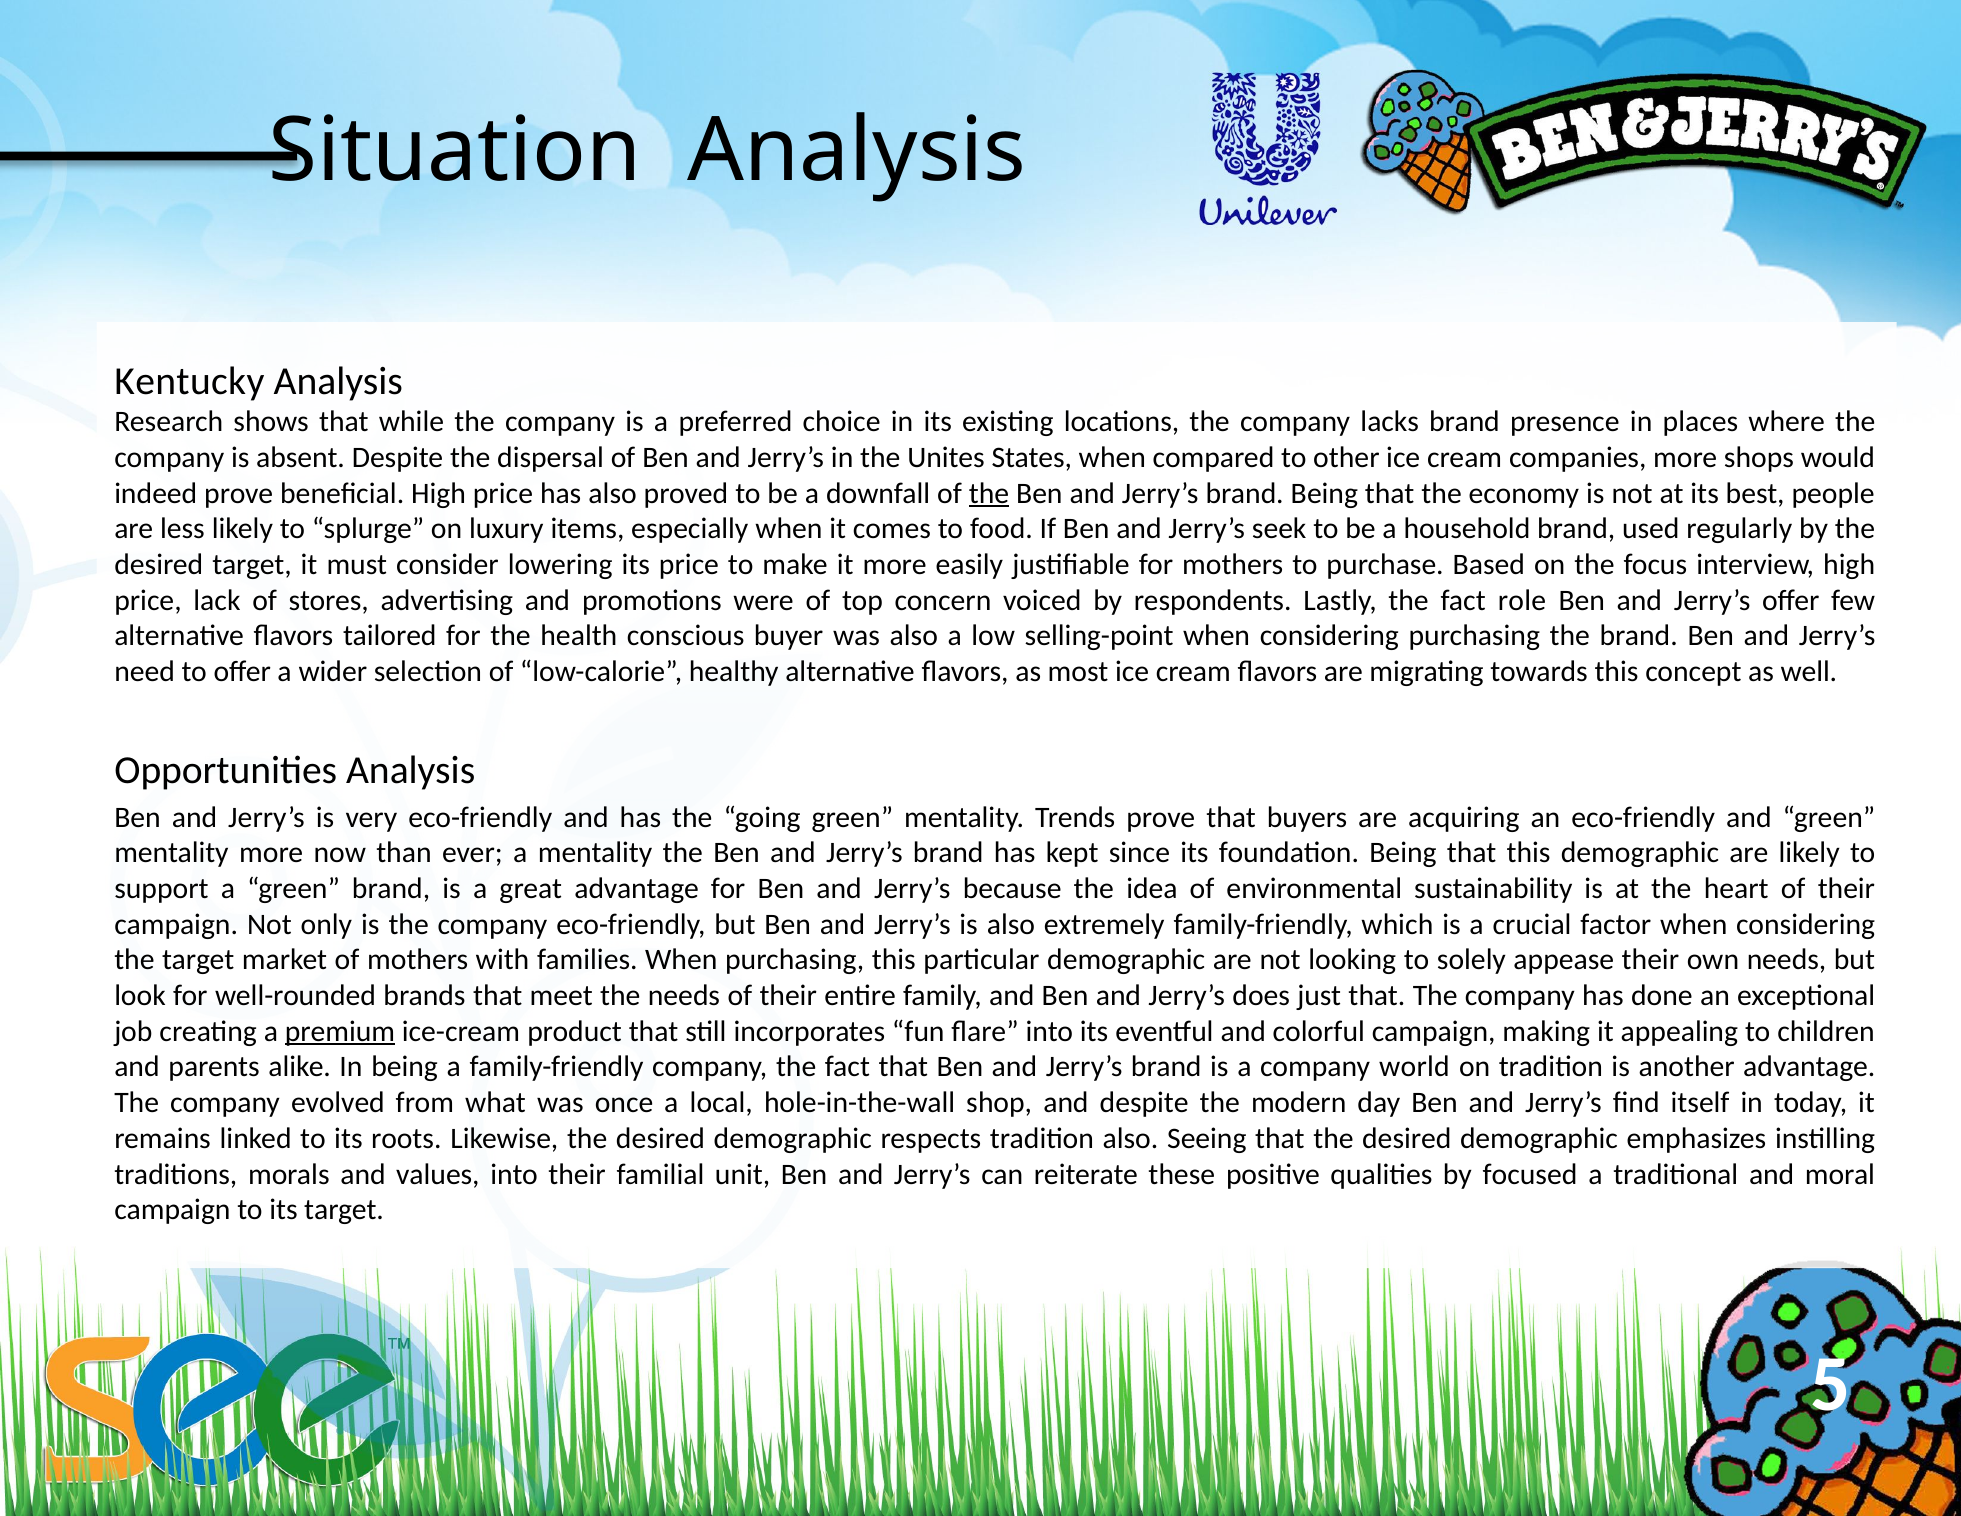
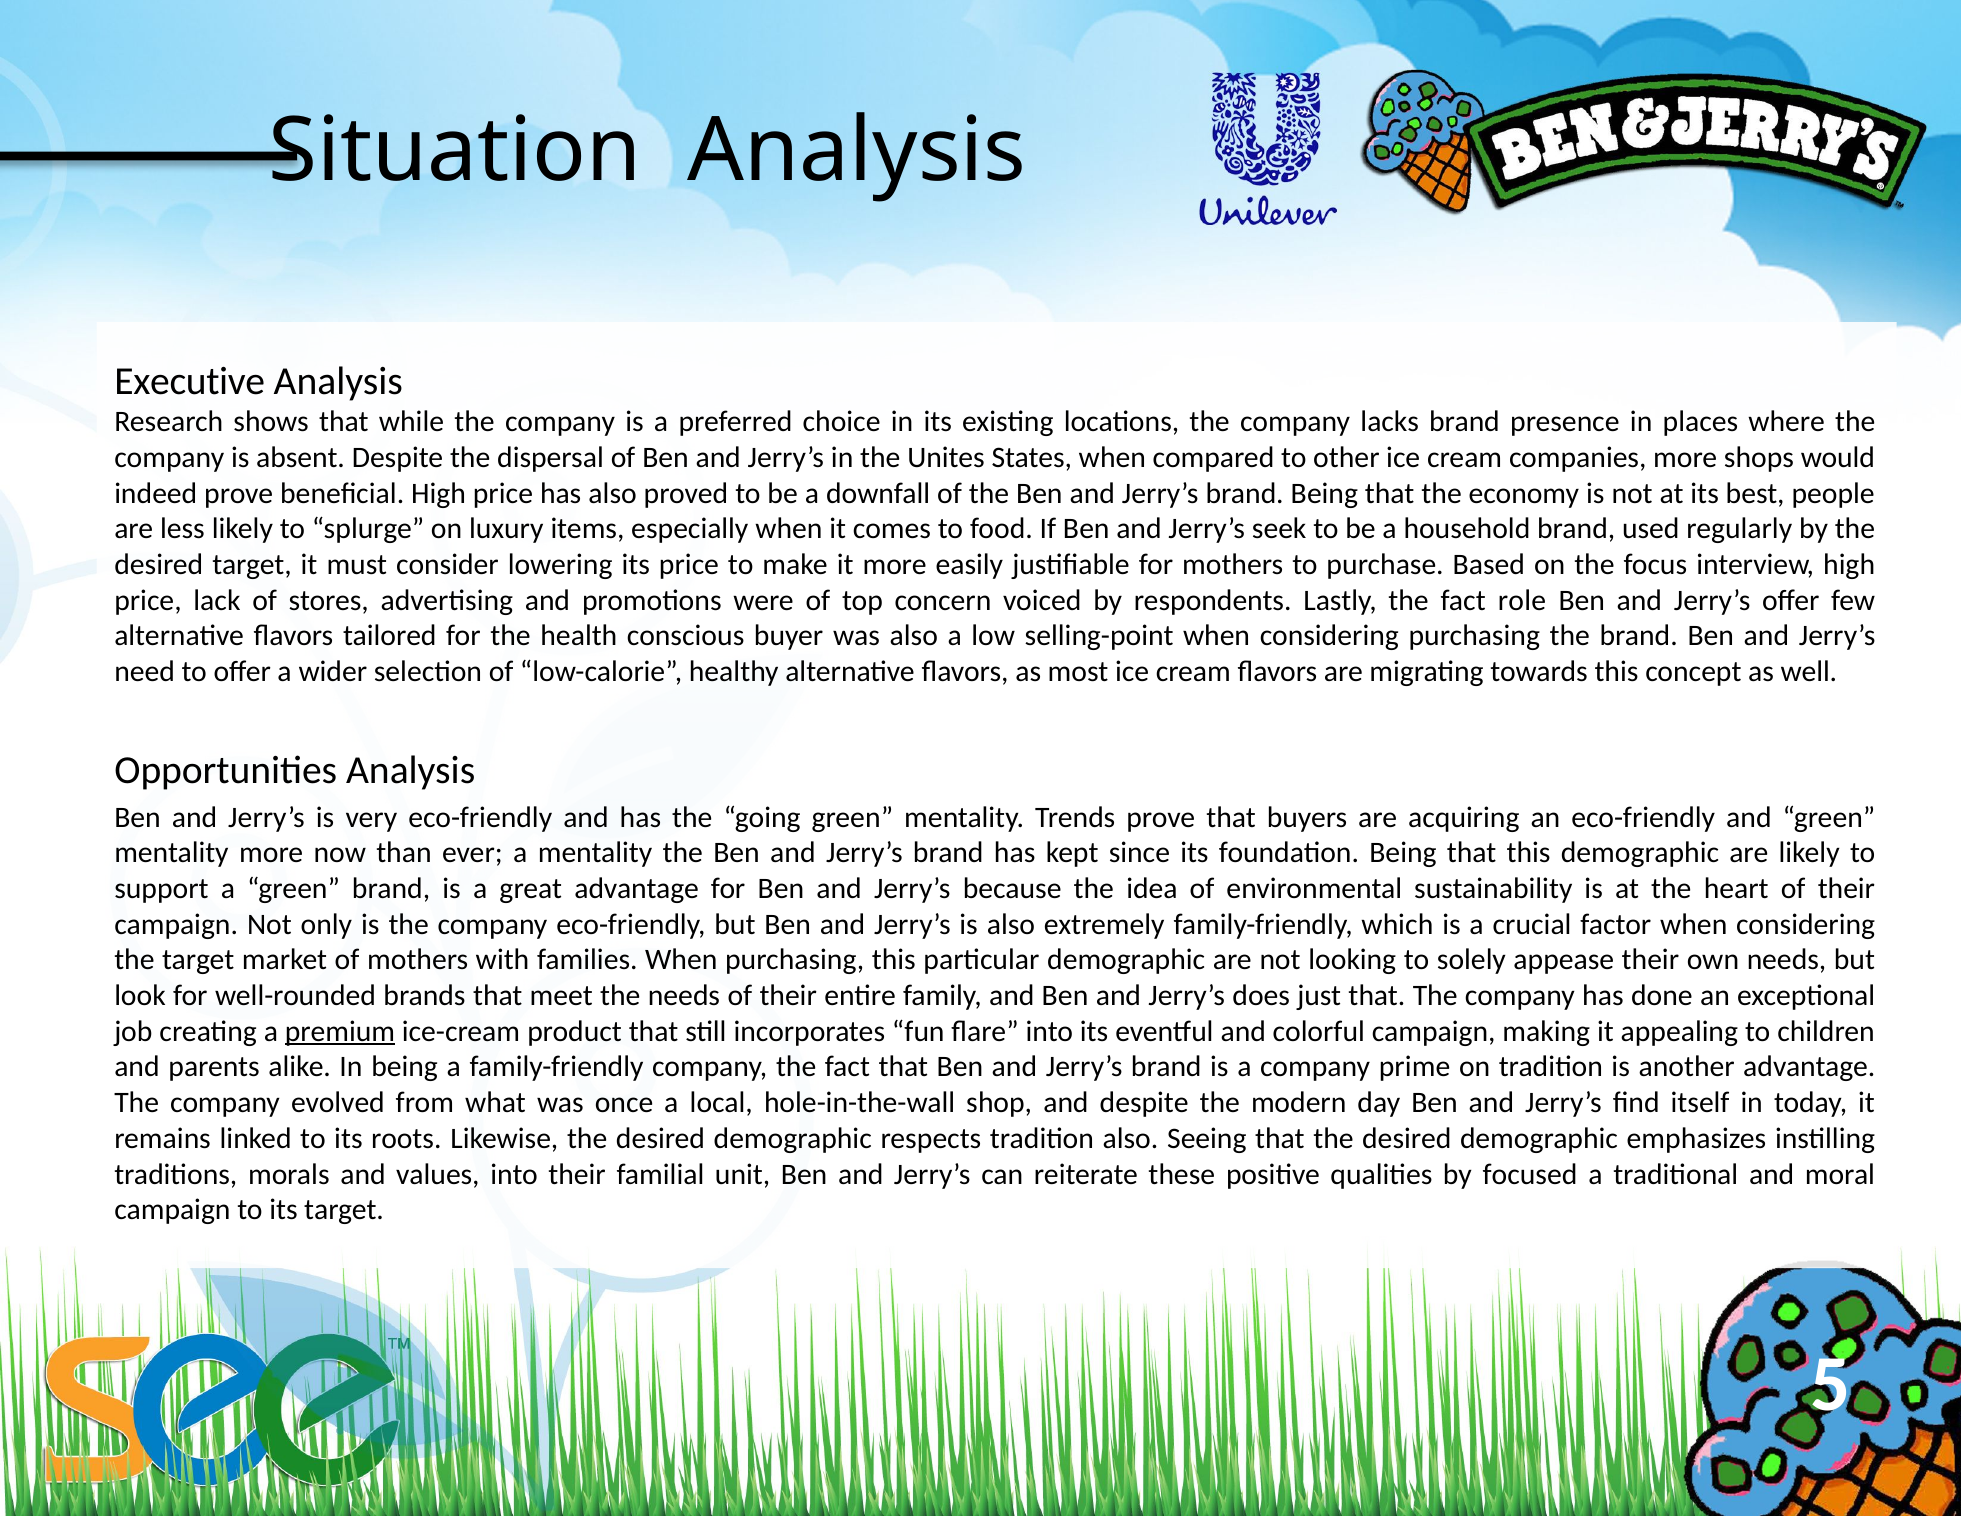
Kentucky: Kentucky -> Executive (190, 381)
the underline: present -> none (989, 493)
world: world -> prime (1415, 1067)
